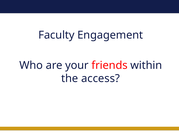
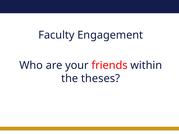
access: access -> theses (101, 79)
